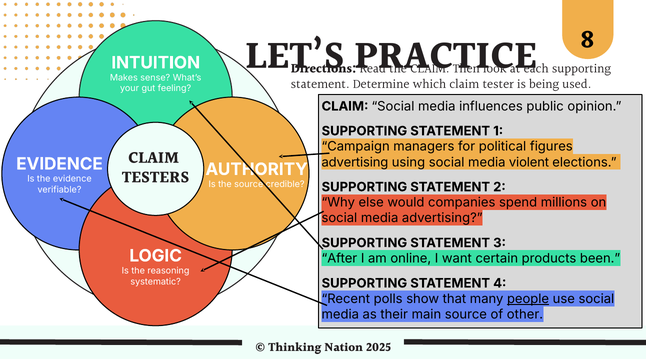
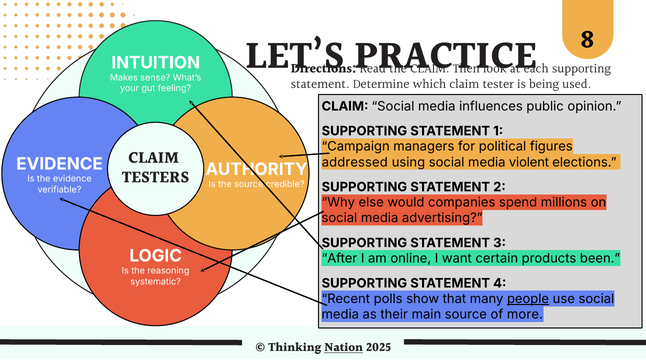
advertising: advertising -> addressed (355, 162)
other: other -> more (525, 315)
Nation underline: none -> present (344, 348)
